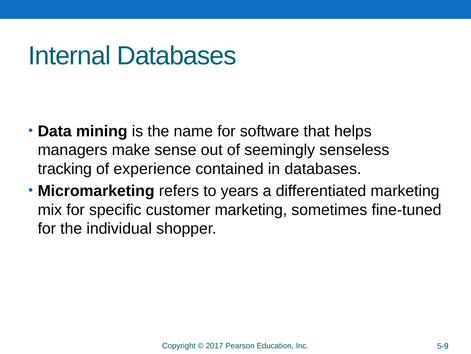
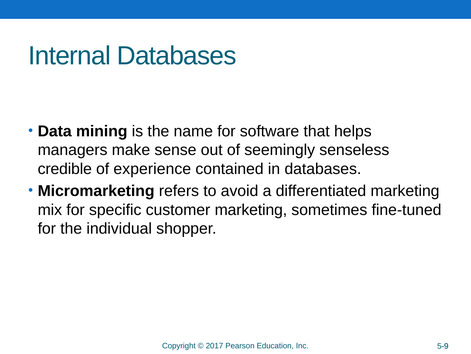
tracking: tracking -> credible (65, 169)
years: years -> avoid (240, 191)
